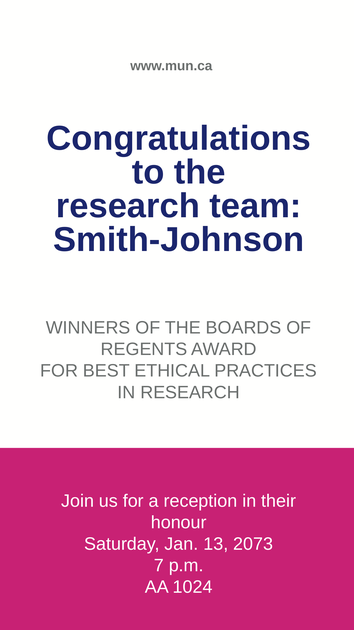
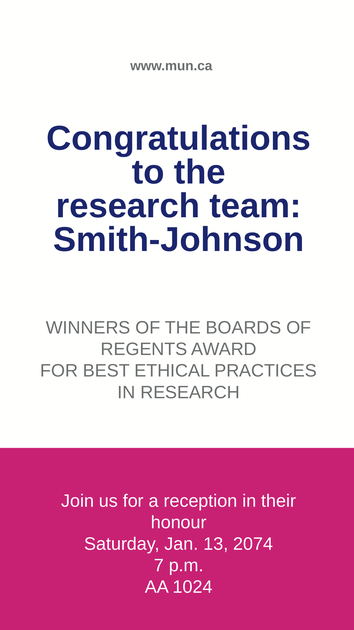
2073: 2073 -> 2074 (253, 543)
